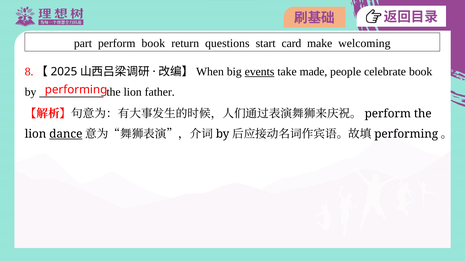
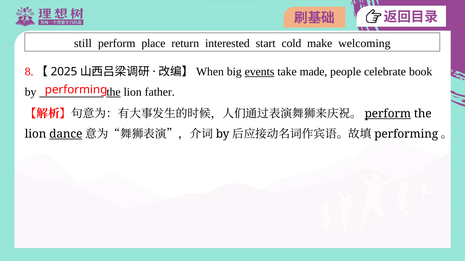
part: part -> still (83, 44)
perform book: book -> place (153, 44)
questions: questions -> interested (227, 44)
card: card -> cold (291, 44)
the underline: none -> present (114, 92)
perform underline: none -> present (388, 114)
